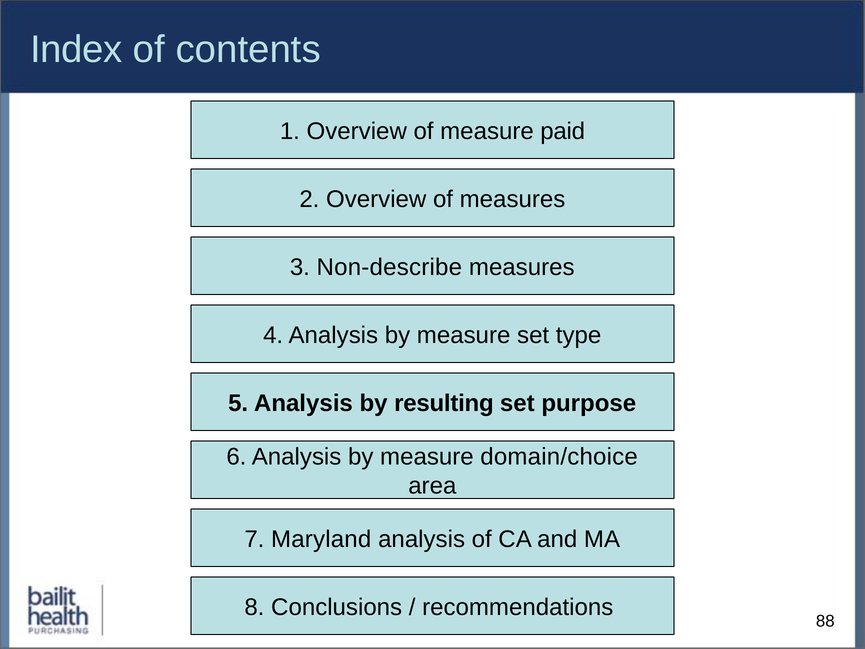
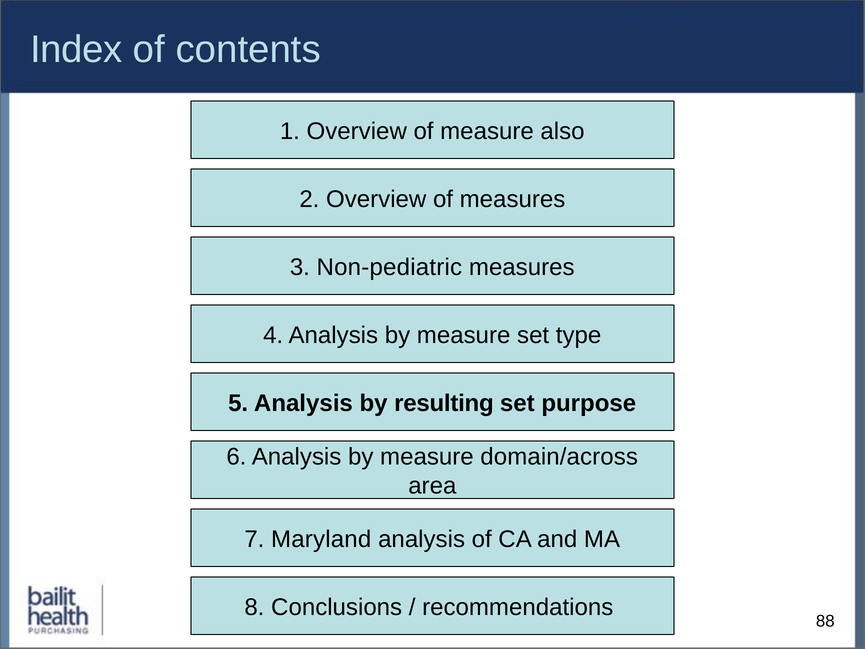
paid: paid -> also (563, 131)
Non-describe: Non-describe -> Non-pediatric (389, 267)
domain/choice: domain/choice -> domain/across (559, 457)
